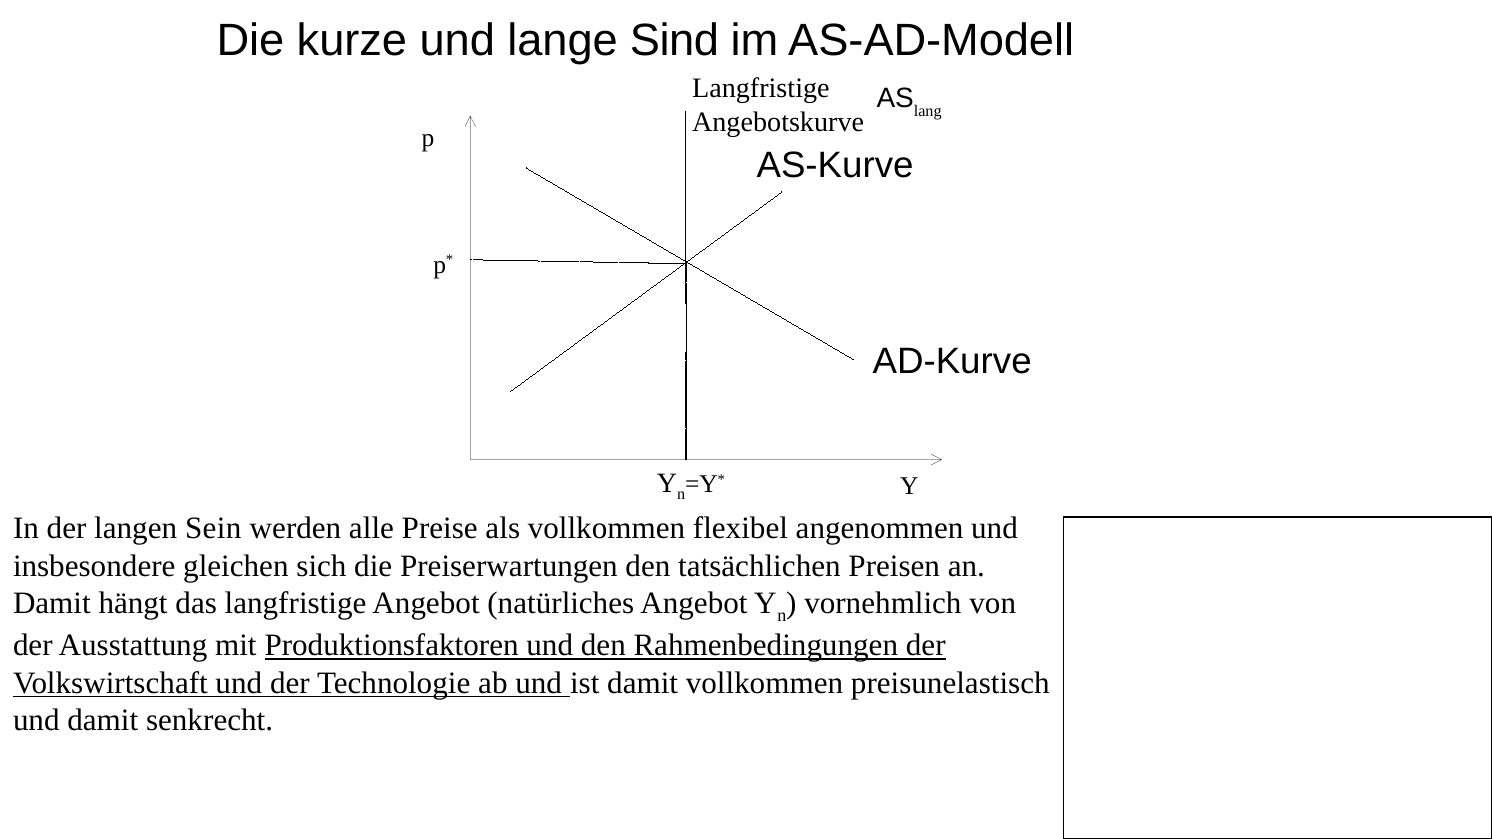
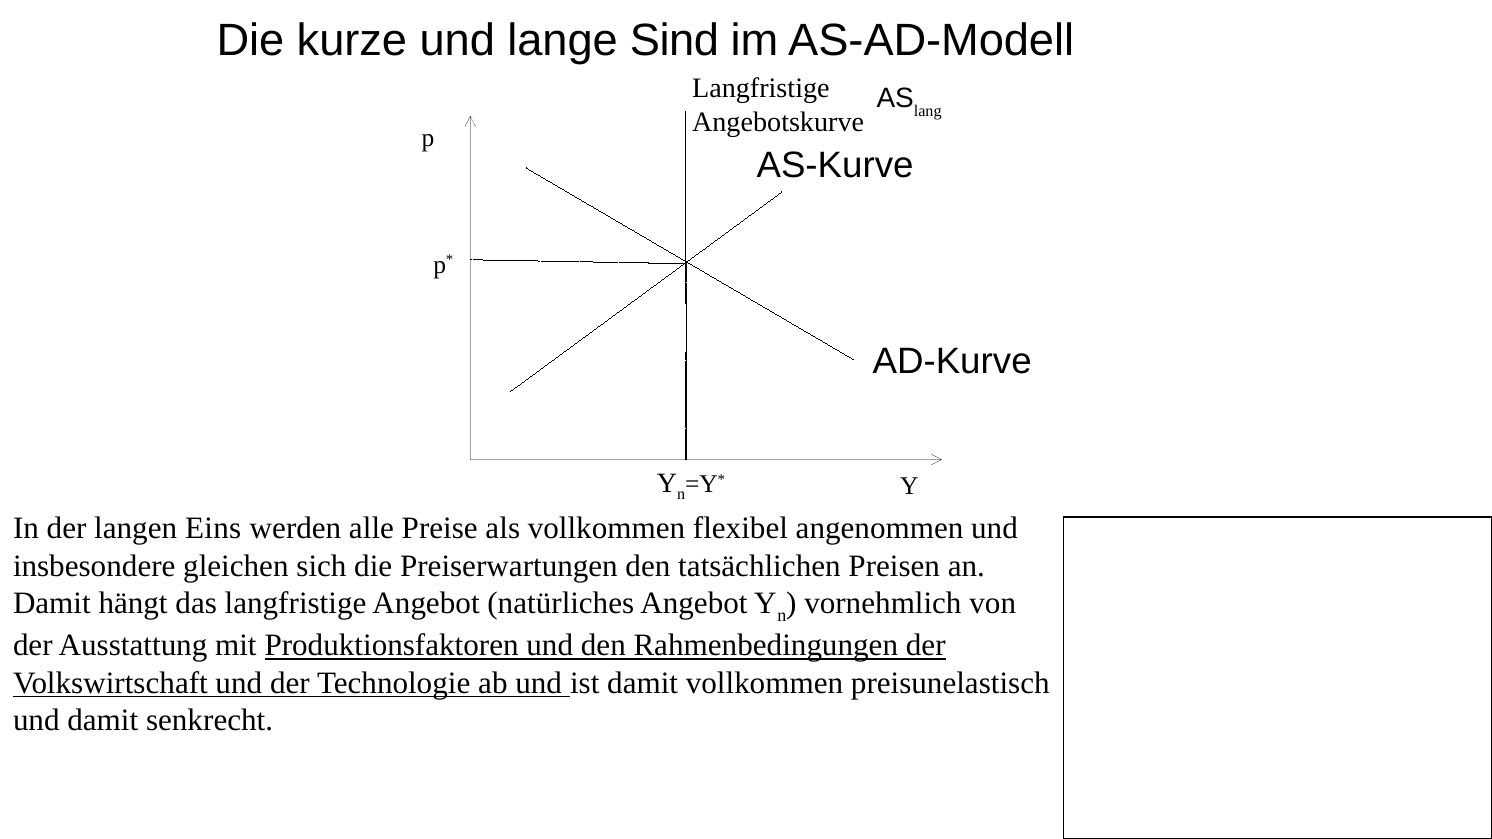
Sein: Sein -> Eins (213, 529)
